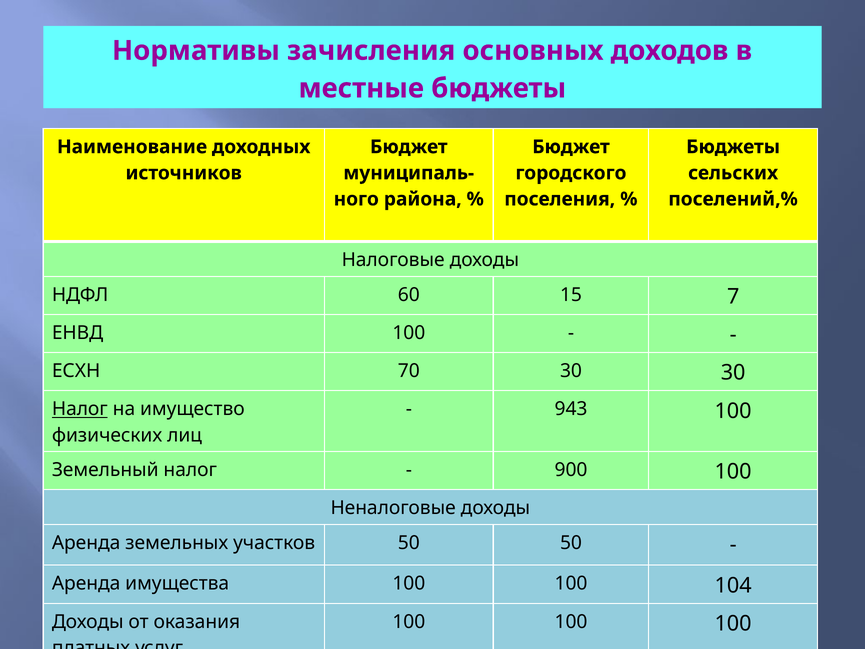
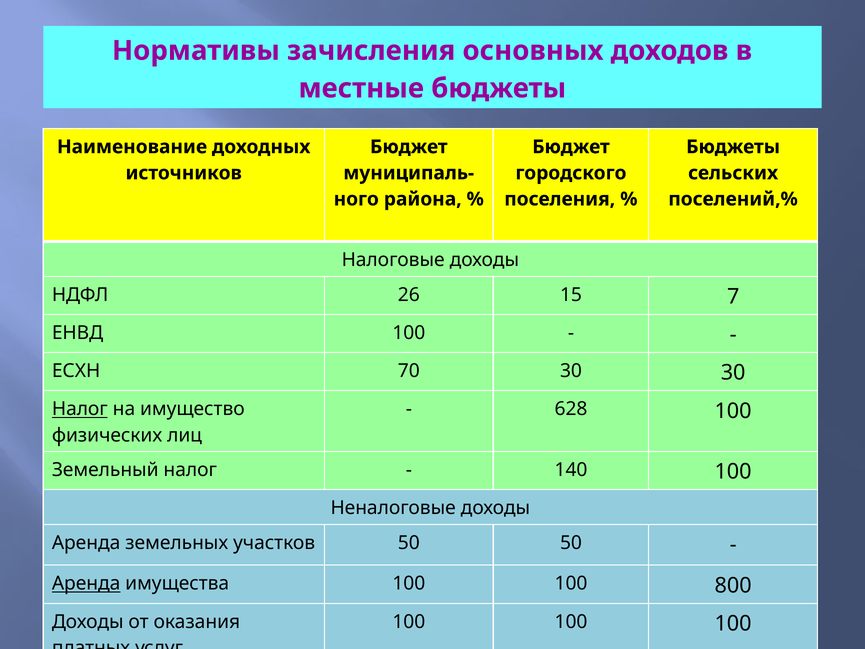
60: 60 -> 26 (409, 295)
943: 943 -> 628 (571, 409)
900: 900 -> 140 (571, 470)
Аренда underline: none -> present (86, 583)
104: 104 -> 800 (733, 585)
